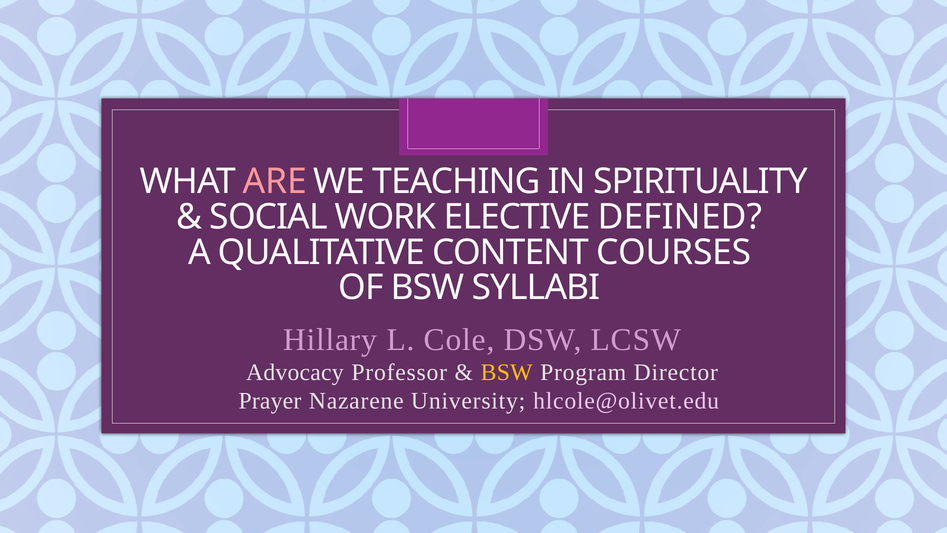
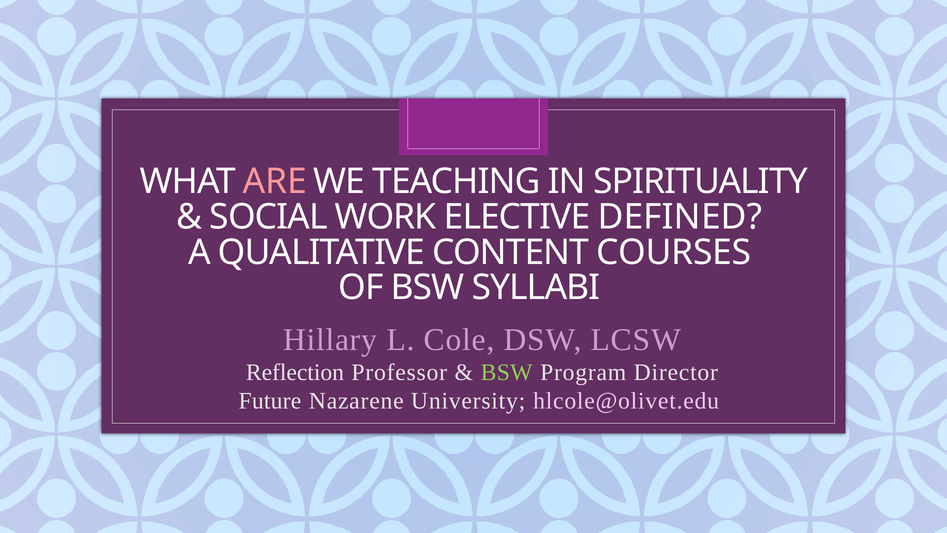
Advocacy: Advocacy -> Reflection (295, 372)
BSW colour: yellow -> light green (507, 372)
Prayer: Prayer -> Future (270, 401)
